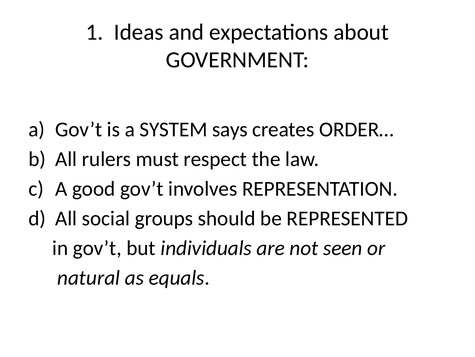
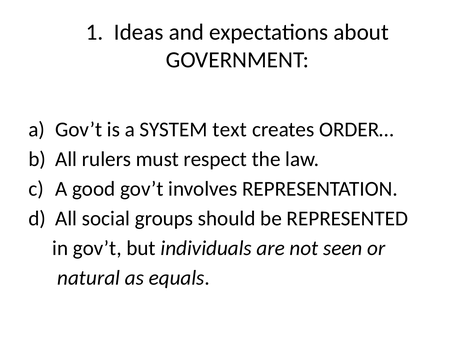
says: says -> text (230, 129)
